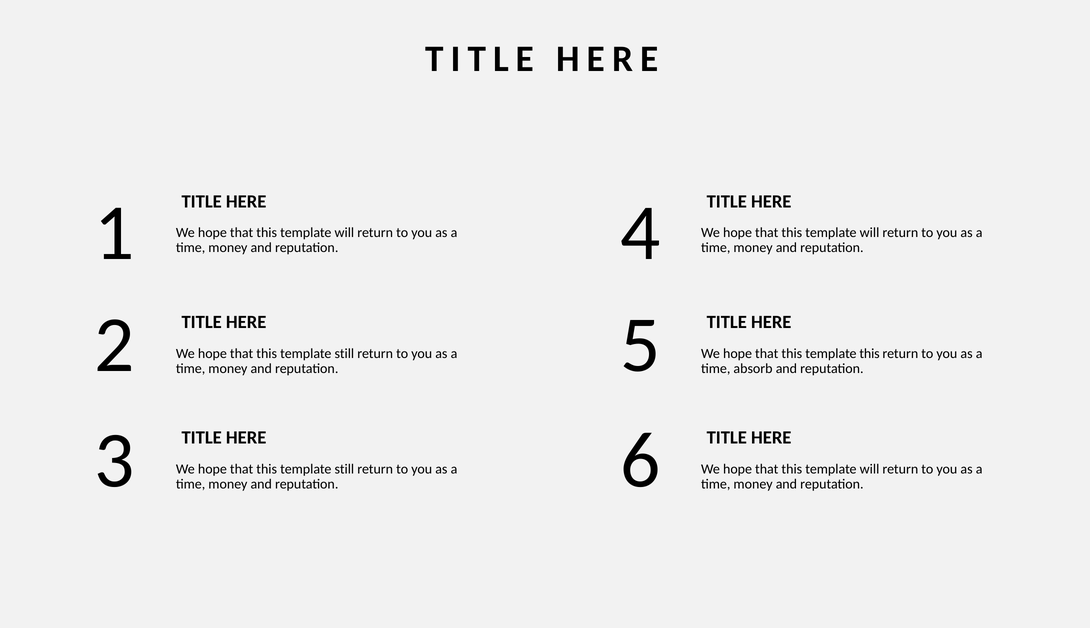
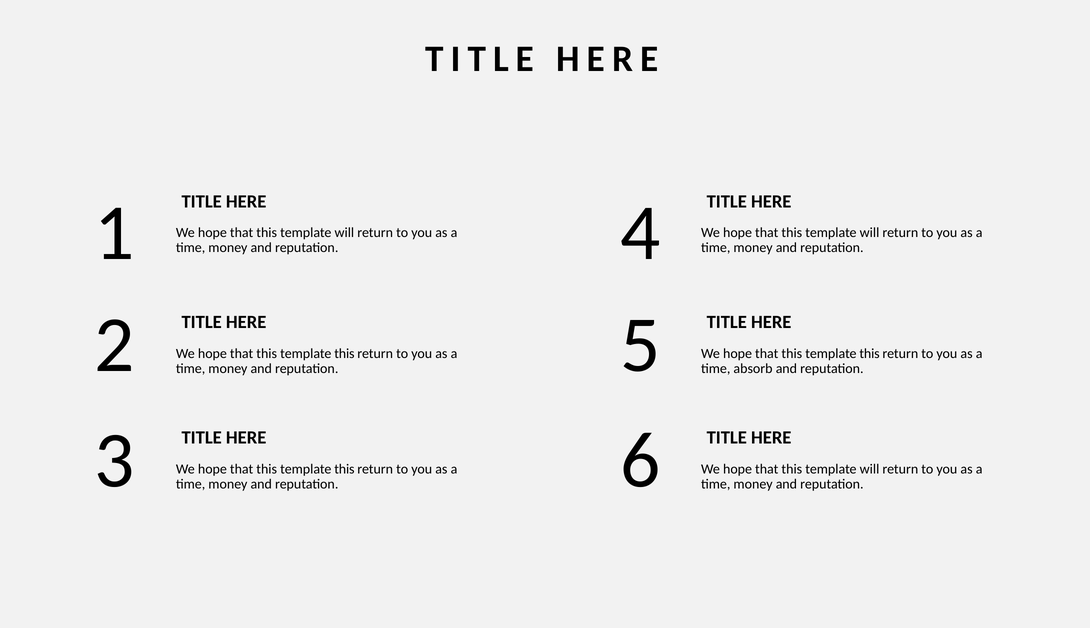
still: still -> this (344, 353)
still: still -> this (344, 469)
